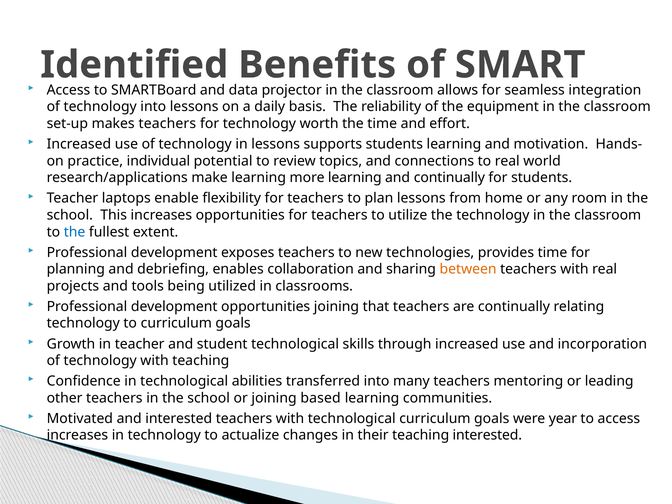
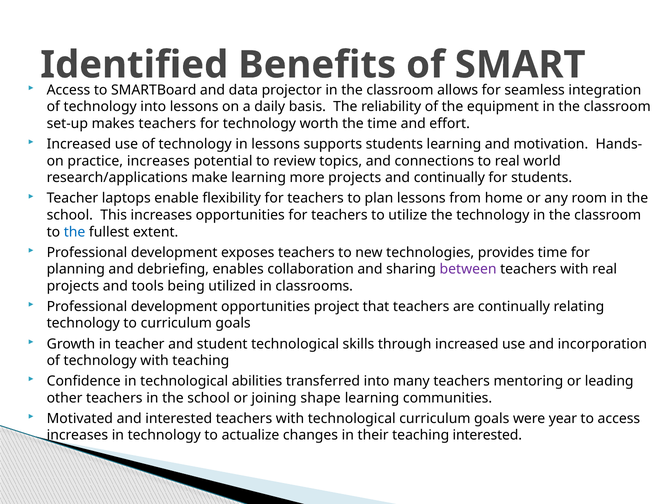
practice individual: individual -> increases (158, 161)
more learning: learning -> projects (355, 178)
between colour: orange -> purple (468, 269)
opportunities joining: joining -> project (337, 307)
based: based -> shape (321, 398)
